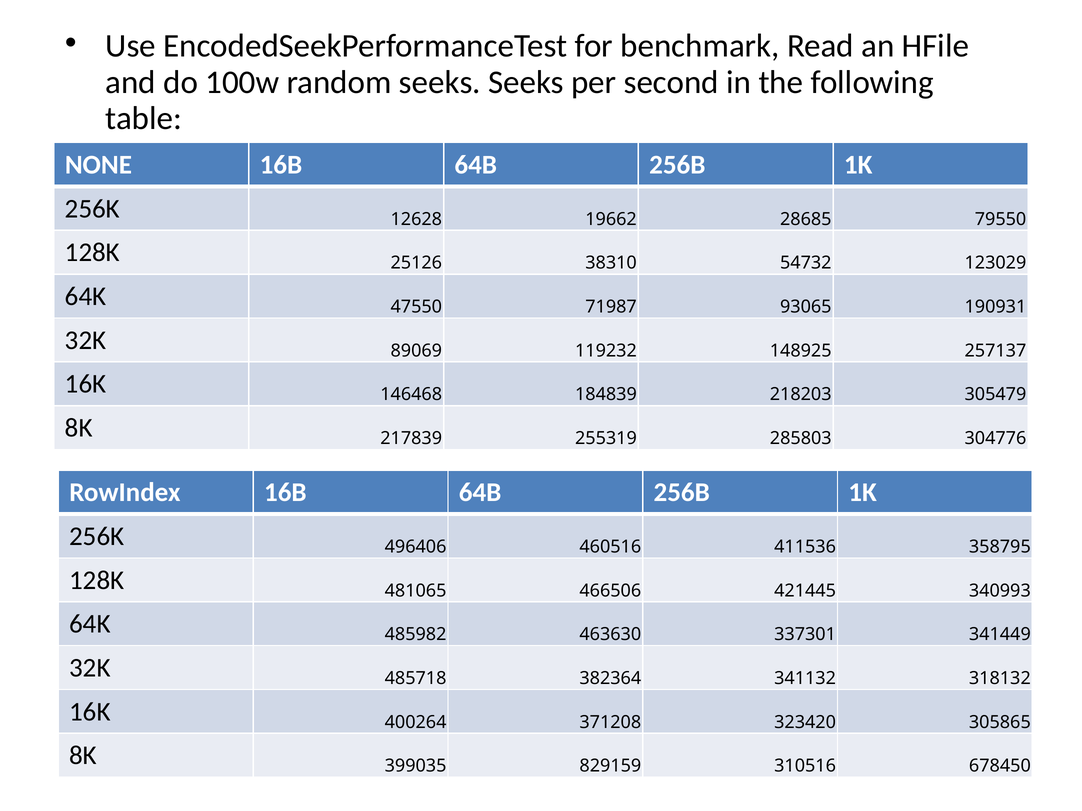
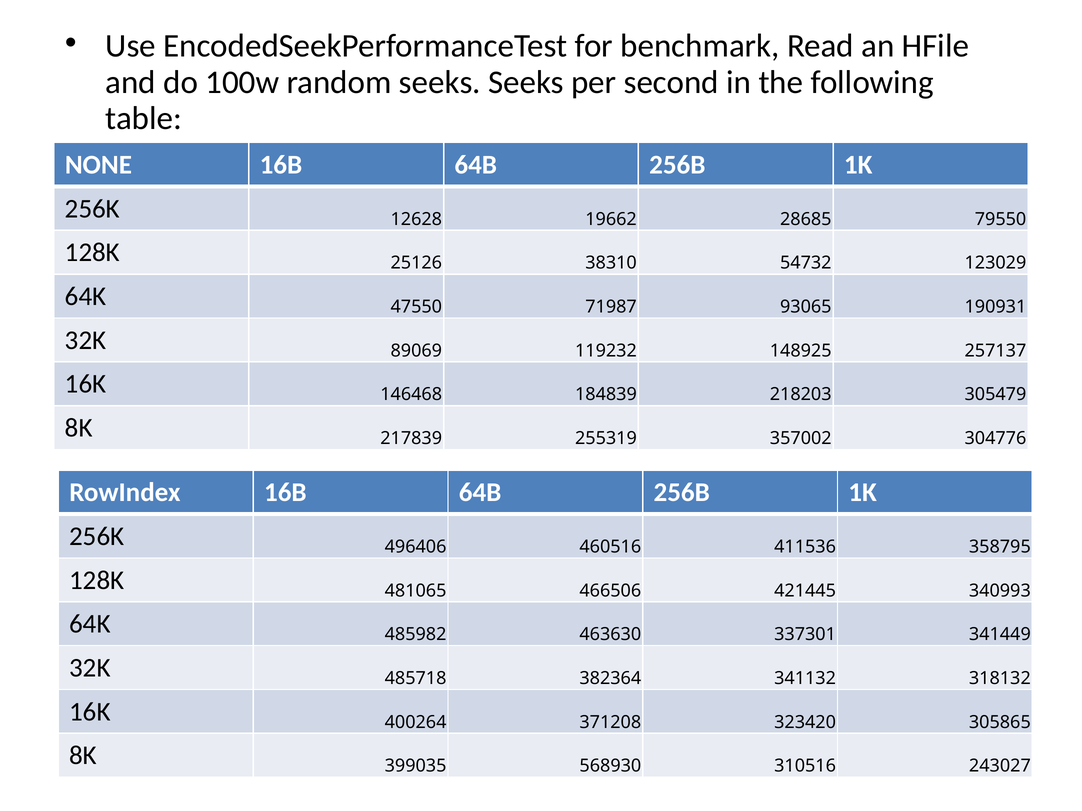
285803: 285803 -> 357002 (801, 439)
829159: 829159 -> 568930 (610, 766)
678450: 678450 -> 243027 (1000, 766)
